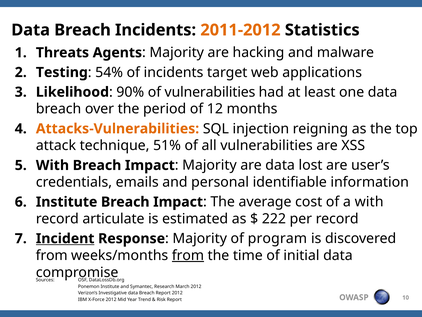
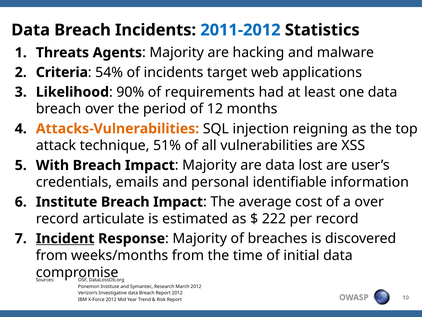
2011-2012 colour: orange -> blue (240, 30)
Testing: Testing -> Criteria (62, 72)
of vulnerabilities: vulnerabilities -> requirements (210, 92)
a with: with -> over (369, 202)
program: program -> breaches (278, 238)
from underline: present -> none (188, 255)
